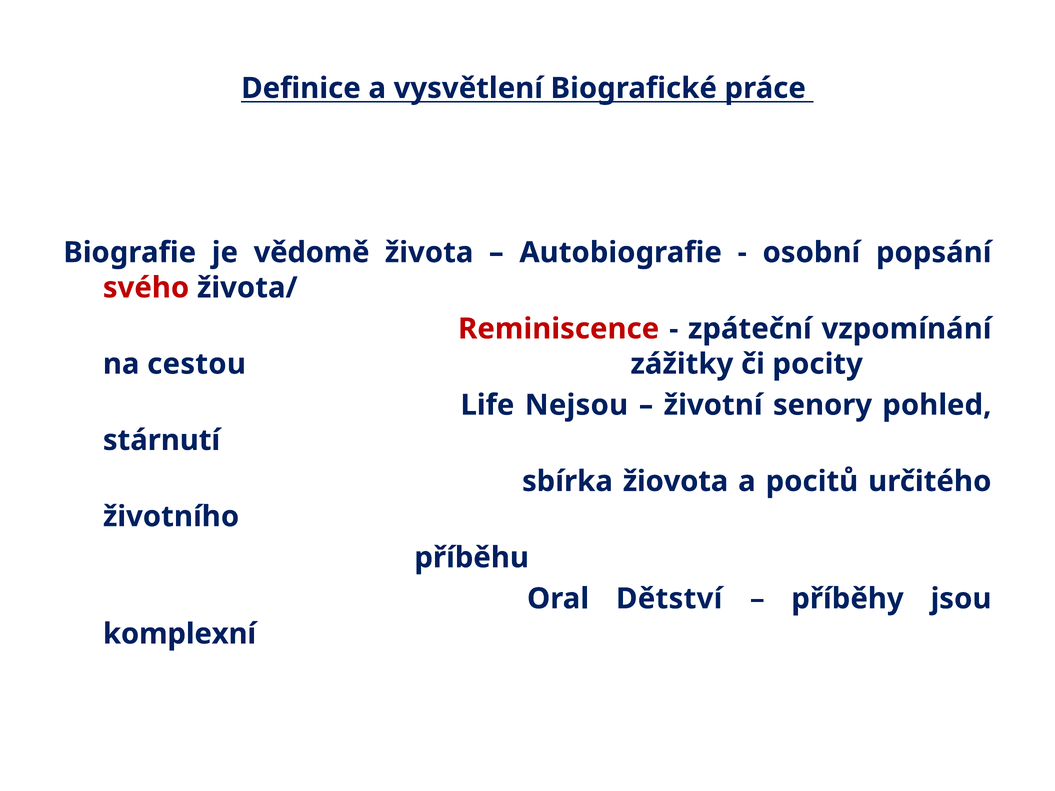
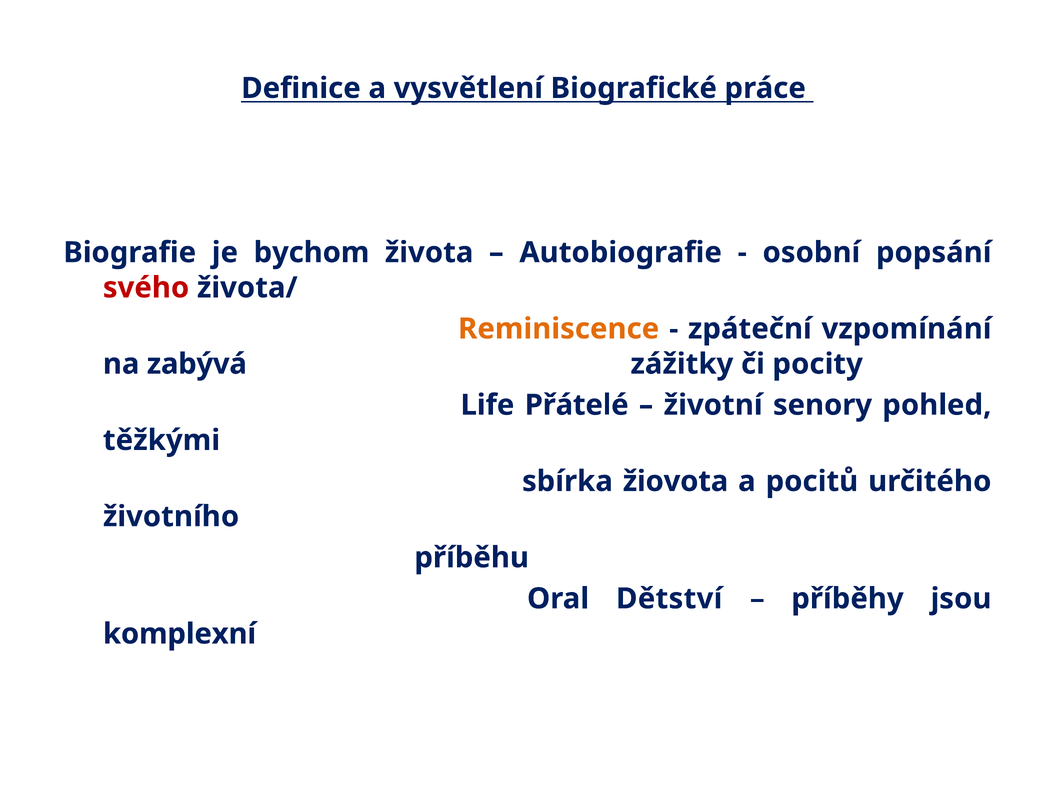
vědomě: vědomě -> bychom (312, 253)
Reminiscence colour: red -> orange (559, 329)
cestou: cestou -> zabývá (197, 364)
Nejsou: Nejsou -> Přátelé (577, 405)
stárnutí: stárnutí -> těžkými (161, 440)
